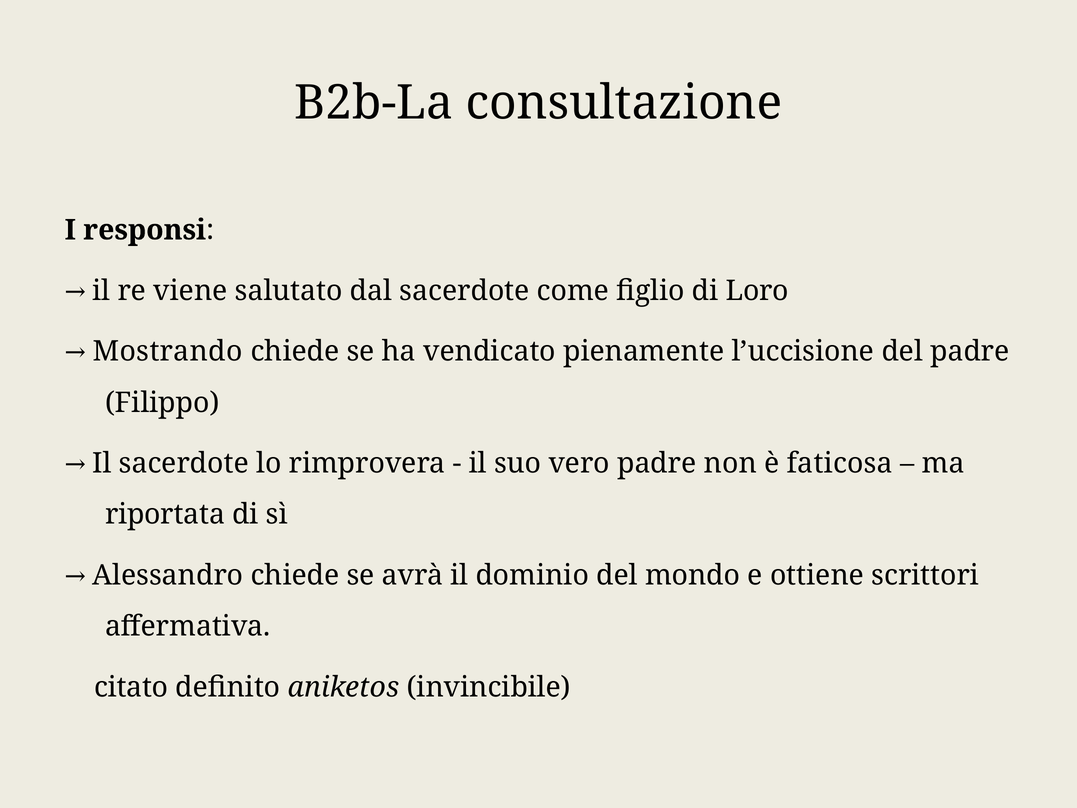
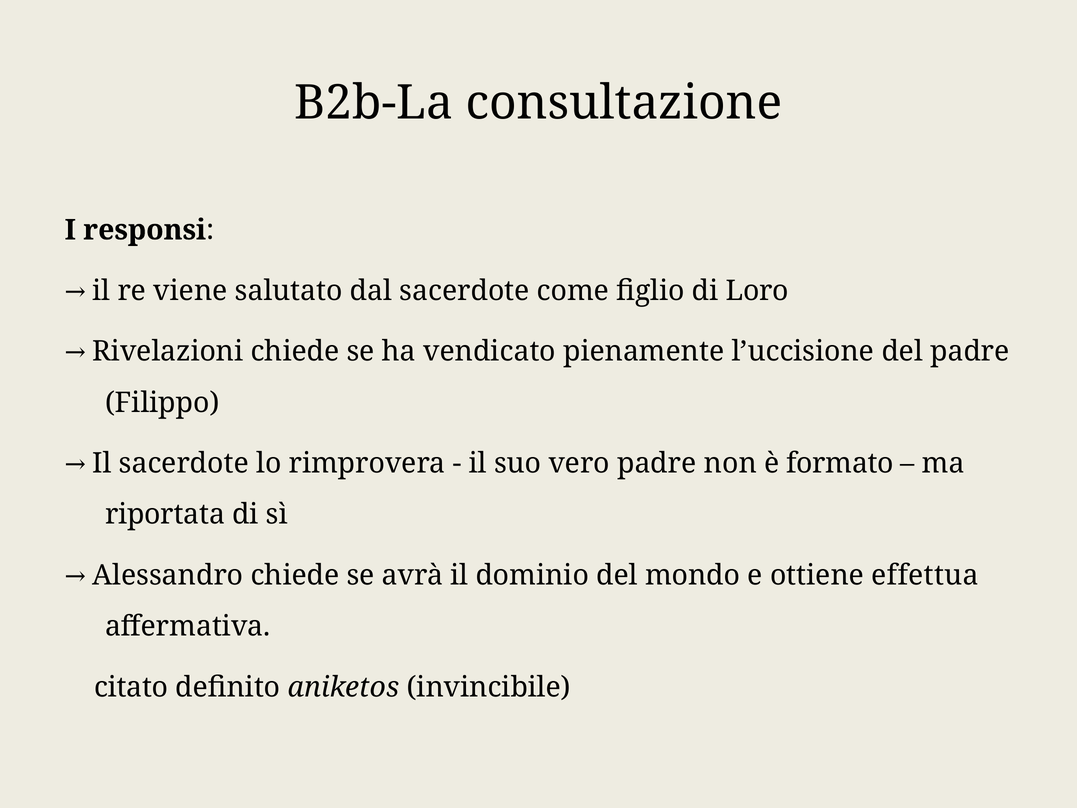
Mostrando: Mostrando -> Rivelazioni (168, 351)
faticosa: faticosa -> formato (840, 463)
scrittori: scrittori -> effettua (925, 575)
